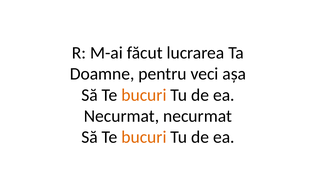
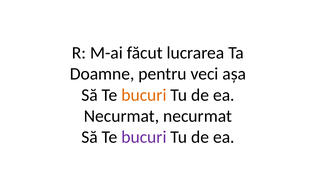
bucuri colour: orange -> purple (144, 137)
